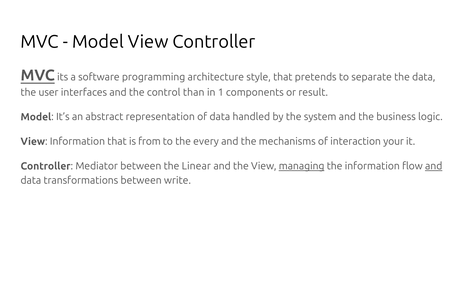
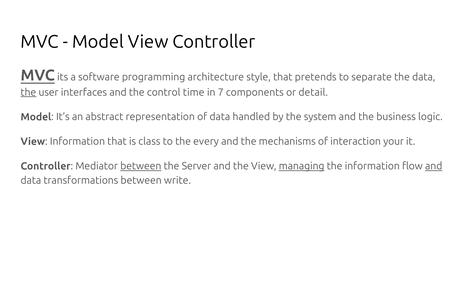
the underline: none -> present (28, 92)
than: than -> time (194, 92)
1: 1 -> 7 (221, 92)
result: result -> detail (313, 92)
from: from -> class (149, 142)
between underline: none -> present (141, 166)
Linear: Linear -> Server (196, 166)
